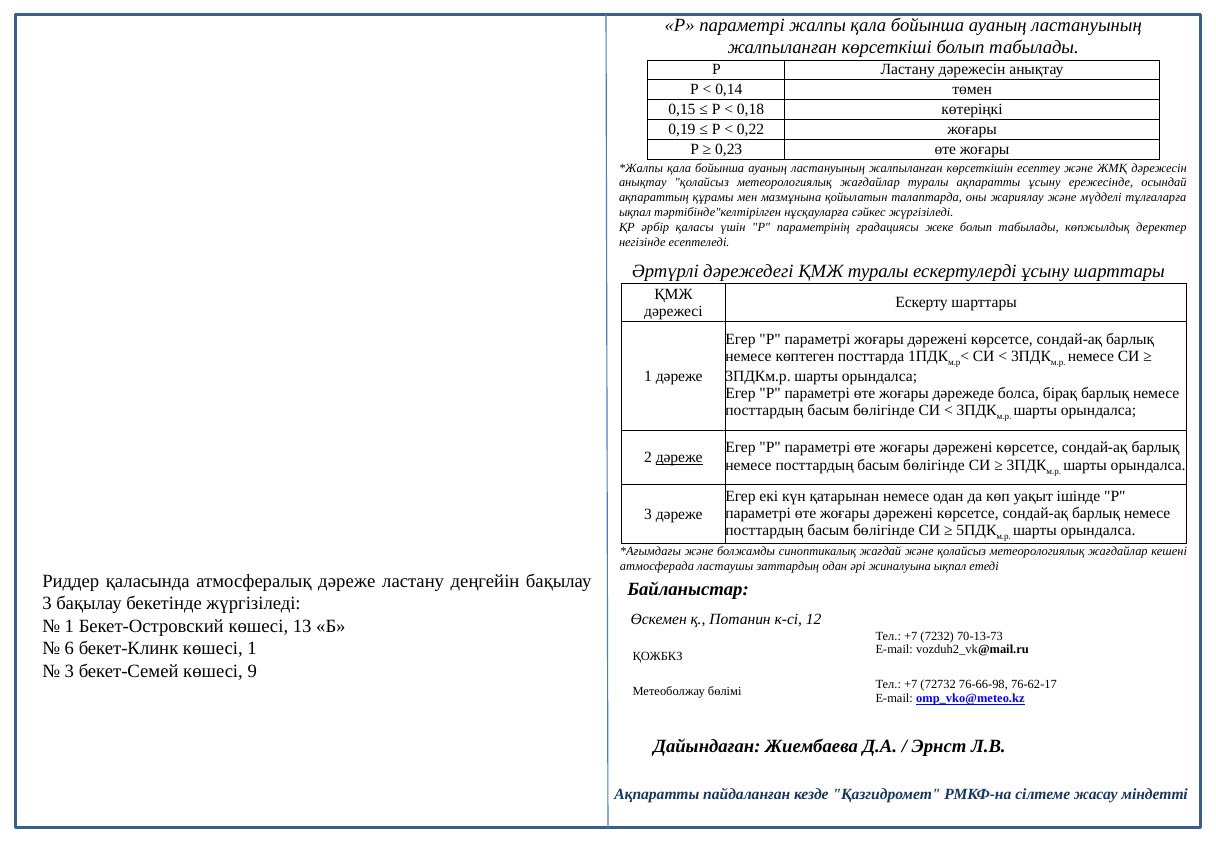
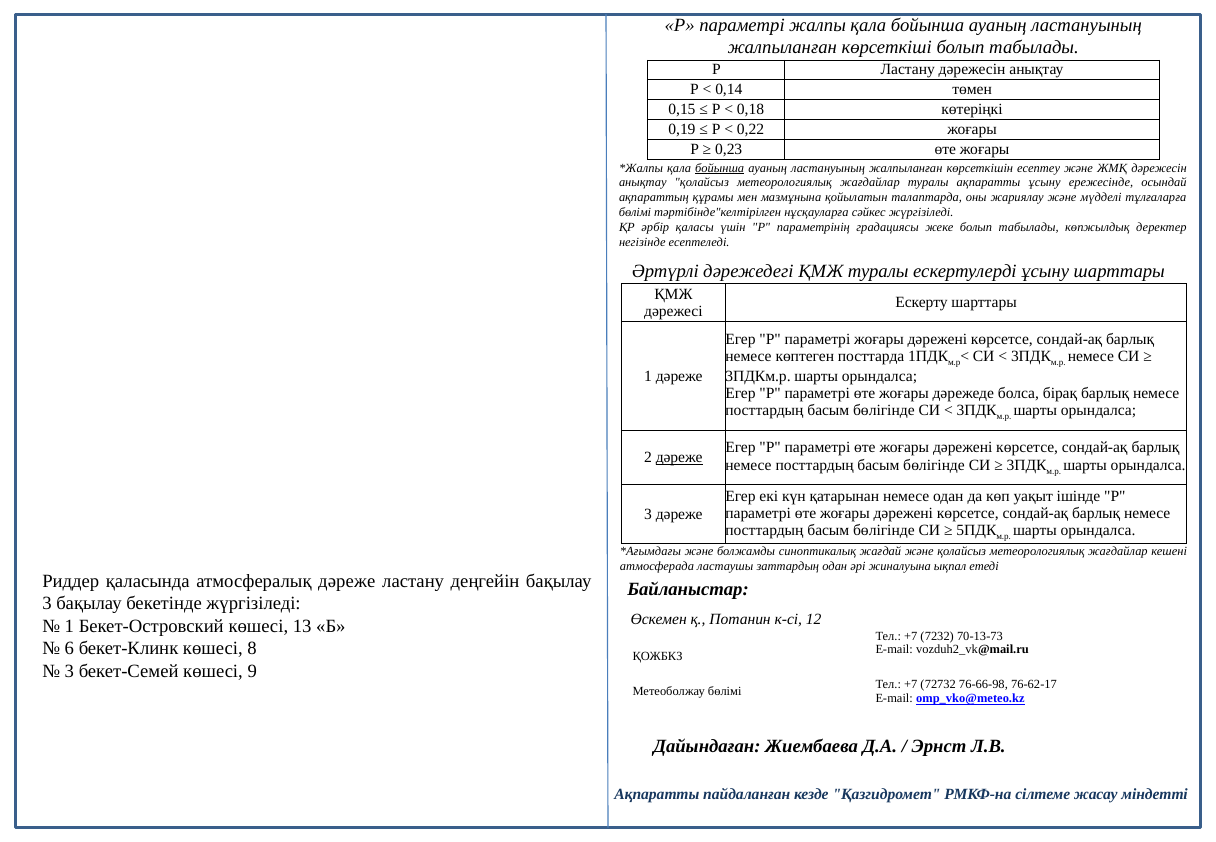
бойынша underline: none -> present (720, 168)
ықпал: ықпал -> бөлімі (635, 213)
көшесі 1: 1 -> 8 (252, 648)
